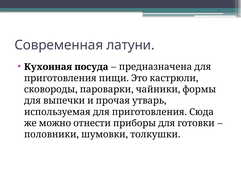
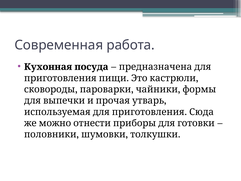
латуни: латуни -> работа (131, 45)
